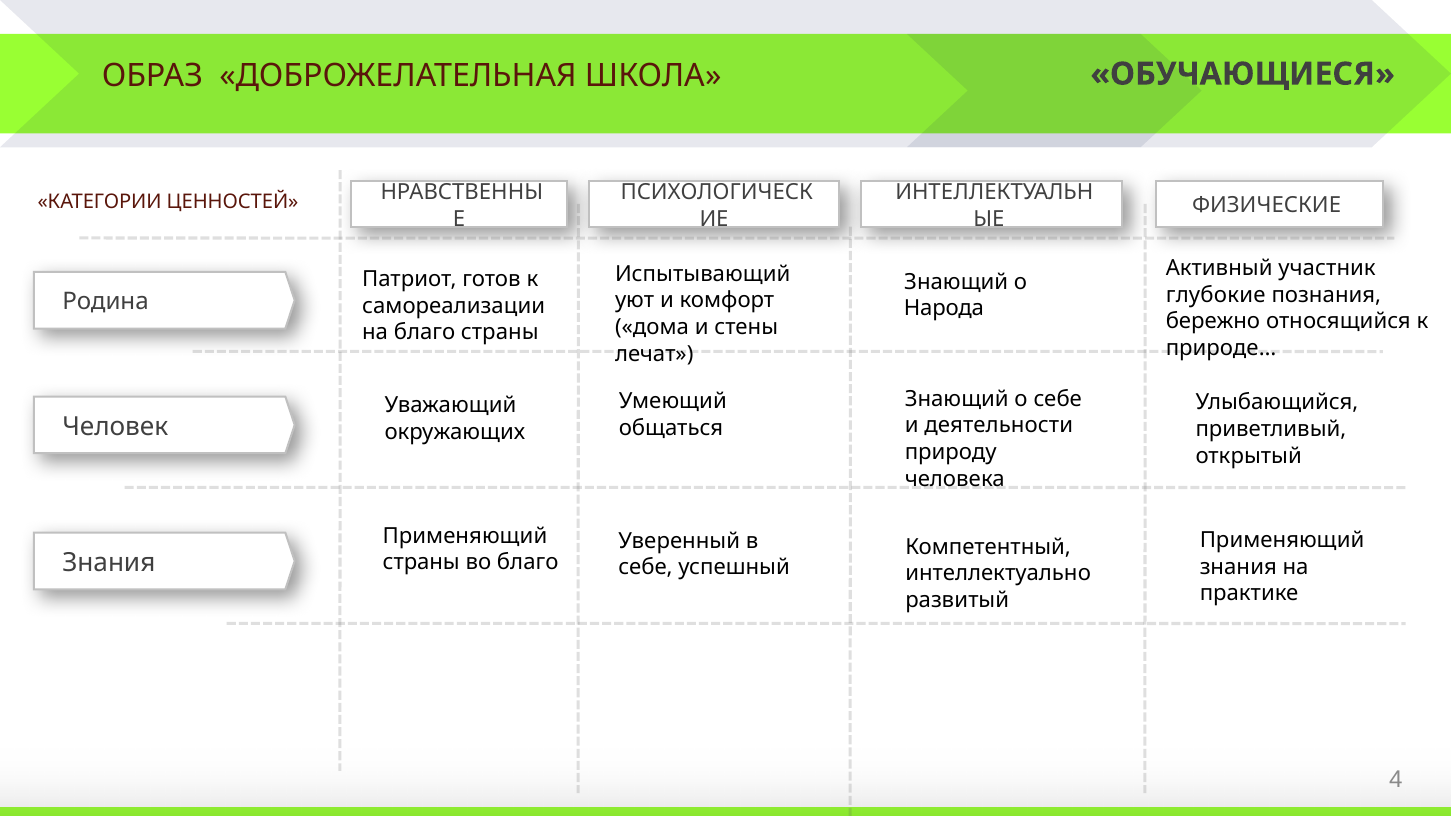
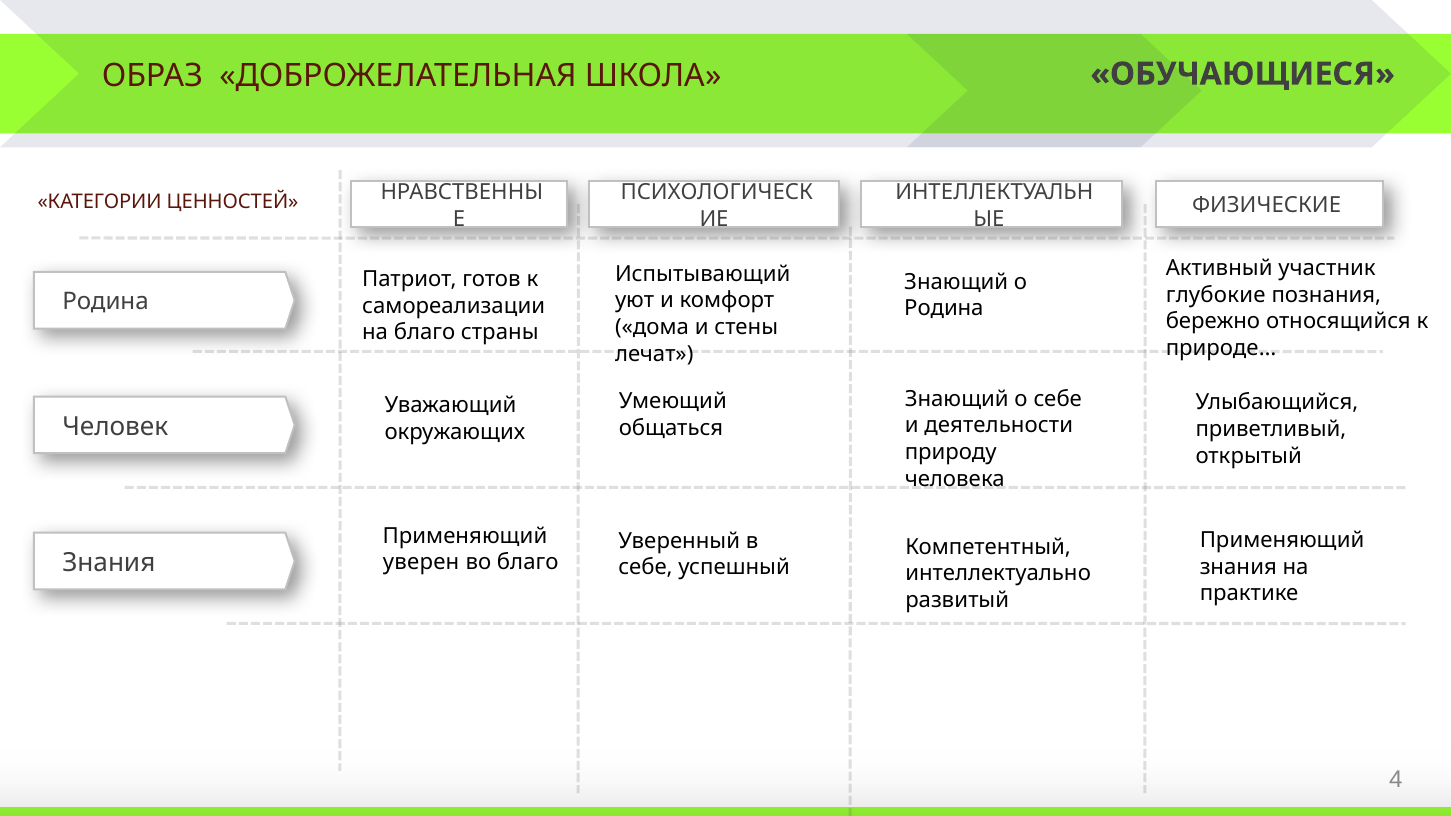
Народа: Народа -> Родина (944, 309)
страны: страны -> уверен (421, 563)
